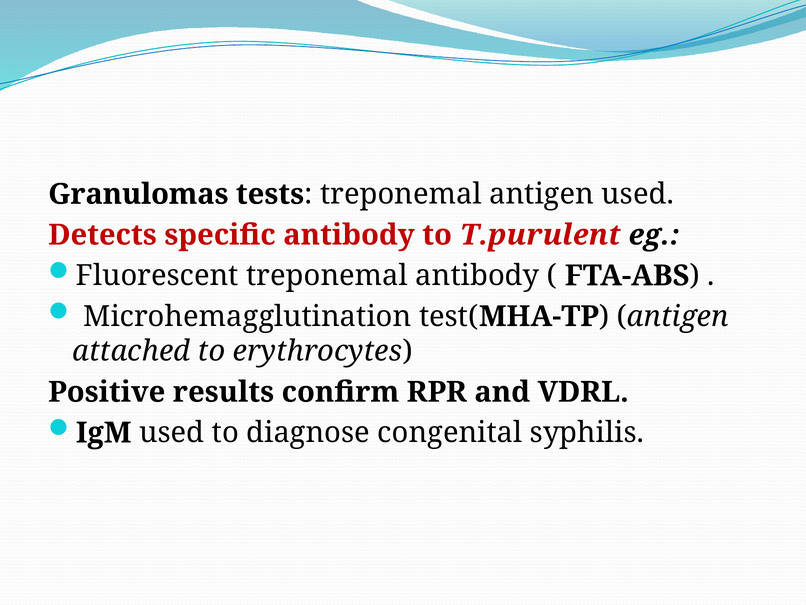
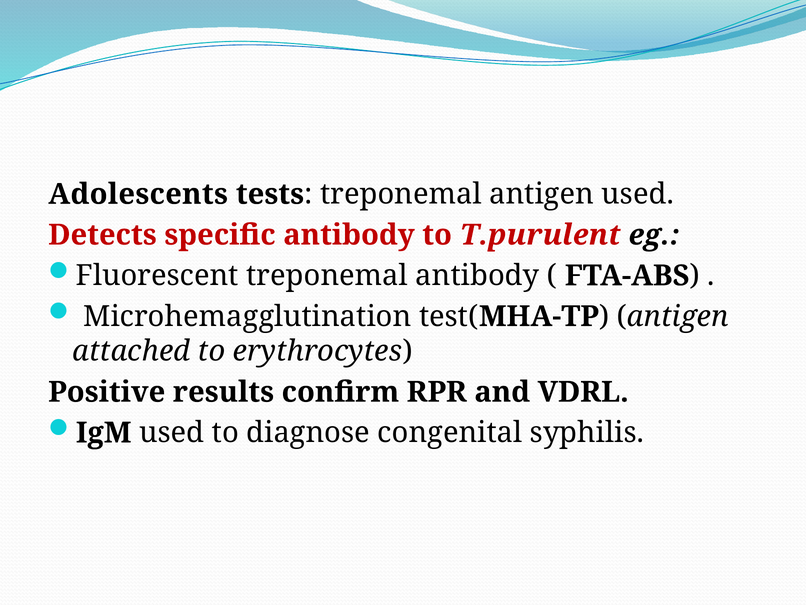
Granulomas: Granulomas -> Adolescents (138, 194)
